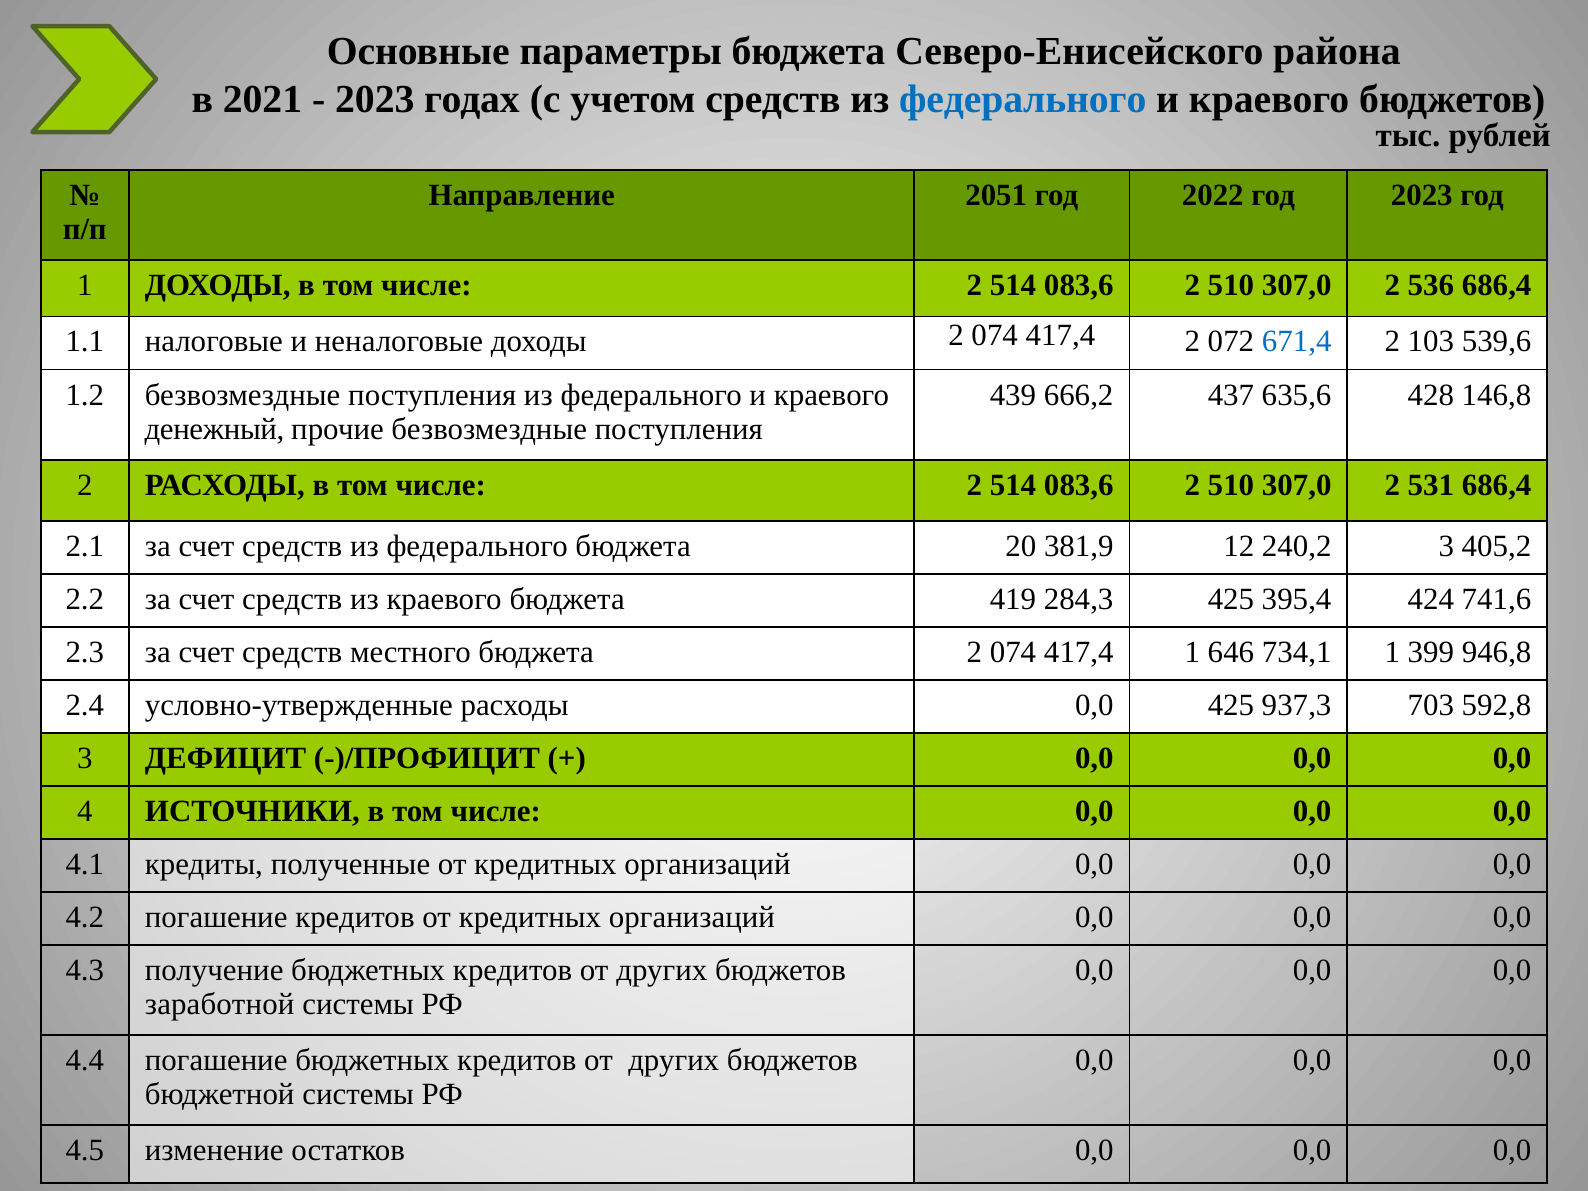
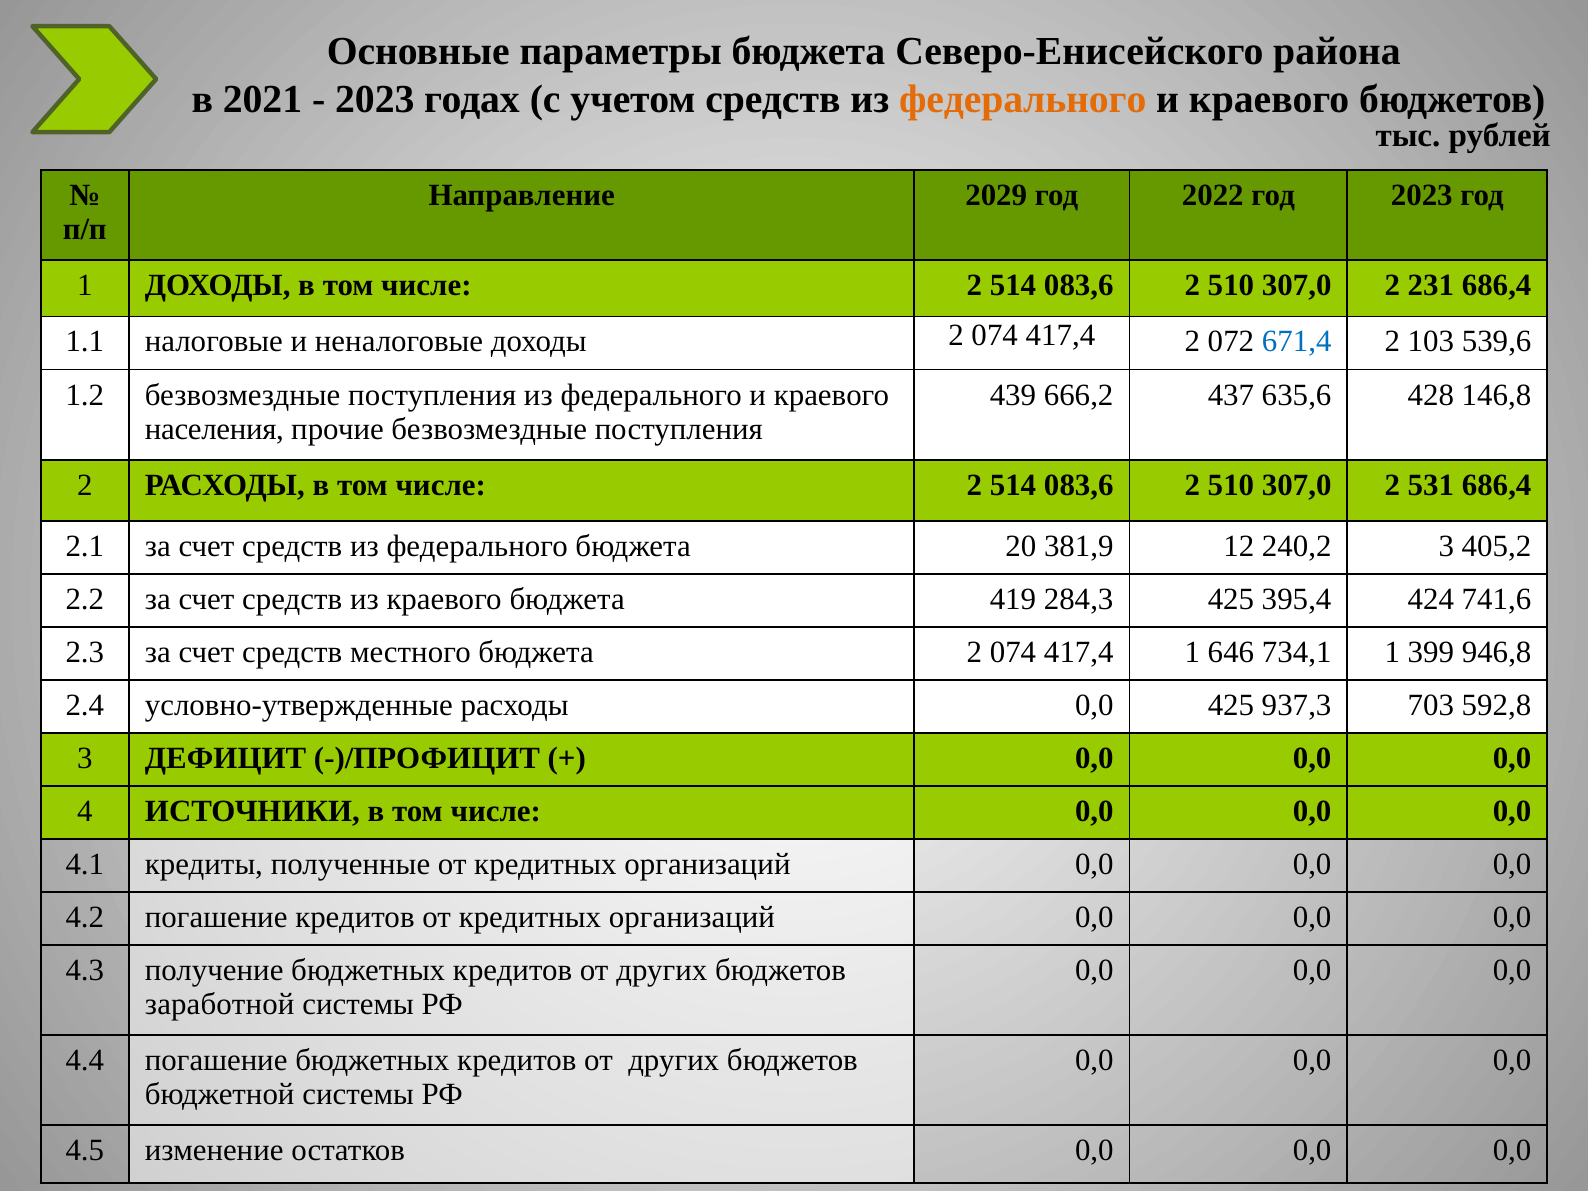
федерального colour: blue -> orange (1023, 99)
2051: 2051 -> 2029 (996, 196)
536: 536 -> 231 (1431, 286)
денежный: денежный -> населения (214, 429)
